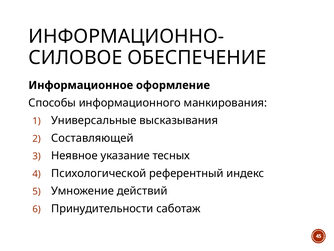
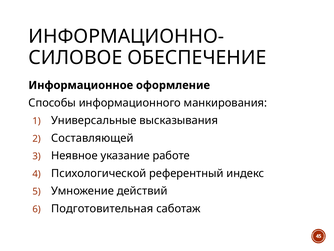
тесных: тесных -> работе (171, 155)
Принудительности: Принудительности -> Подготовительная (102, 208)
